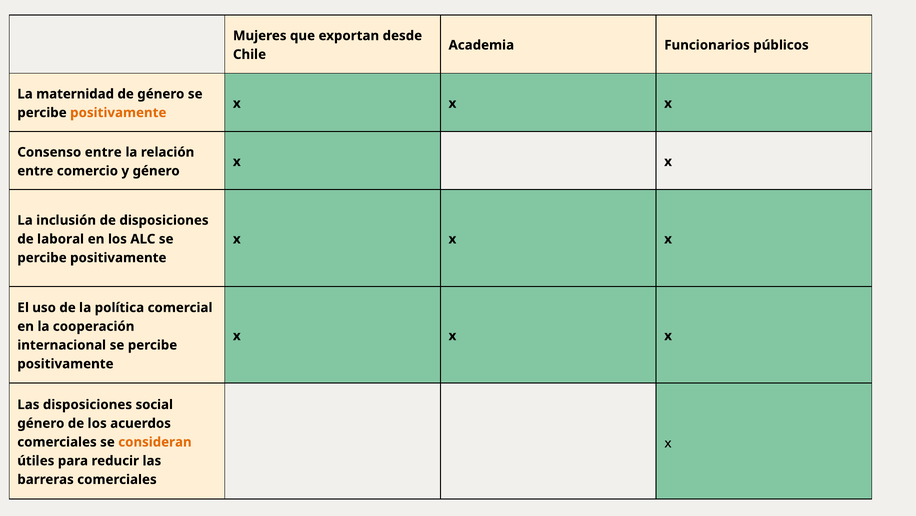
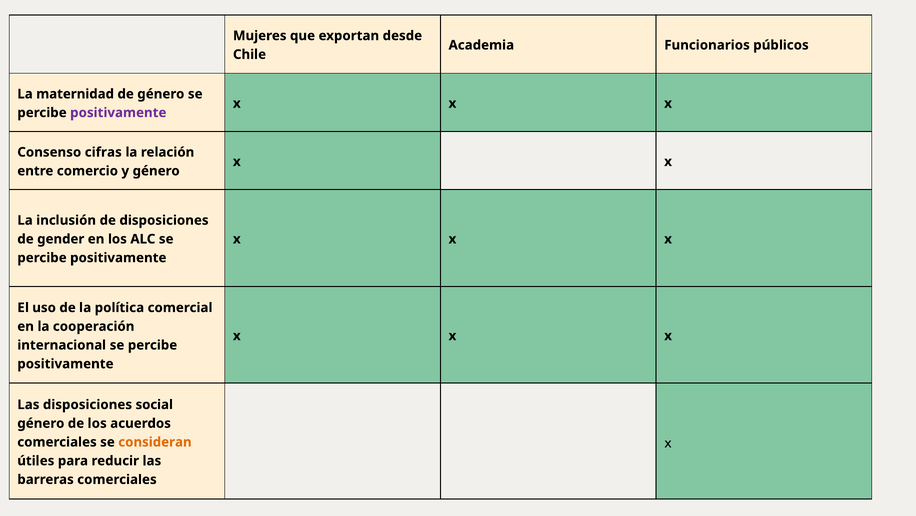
positivamente colour: orange -> purple (118, 113)
Consenso entre: entre -> cifras (103, 152)
laboral: laboral -> gender (61, 239)
